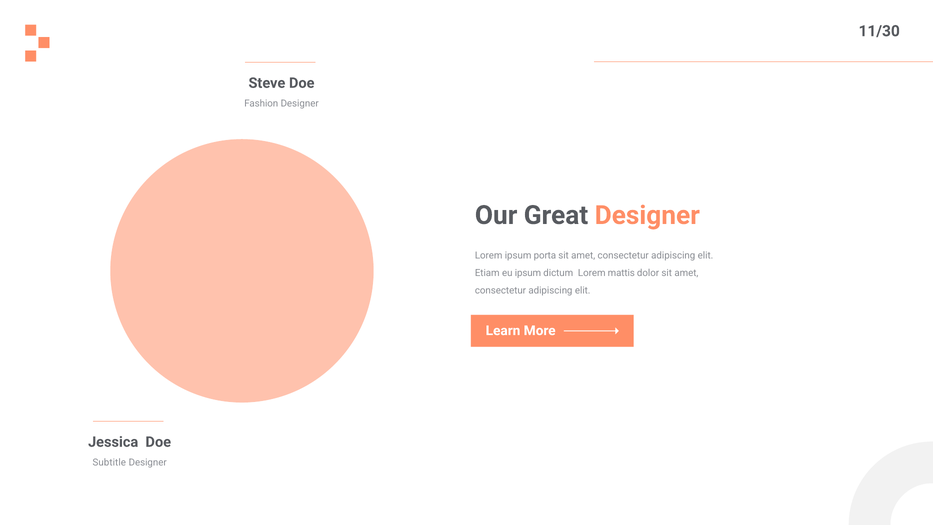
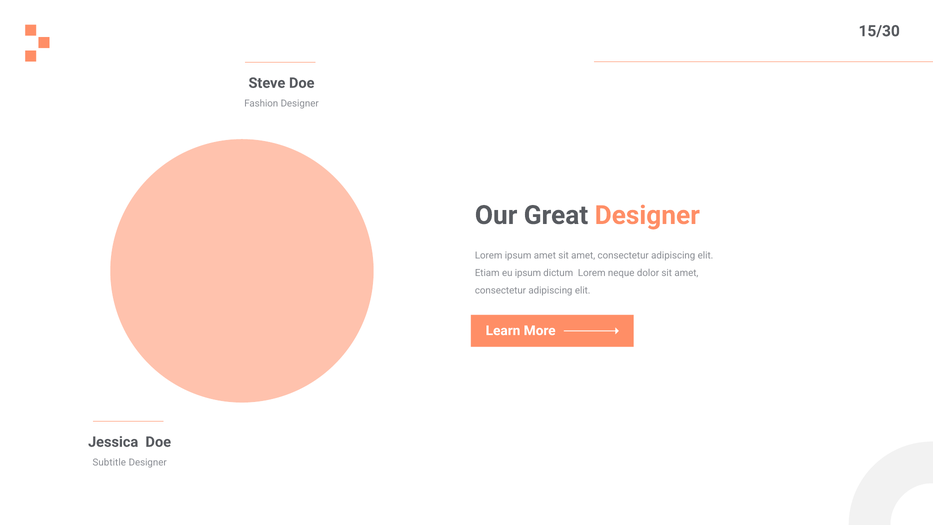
11/30: 11/30 -> 15/30 (879, 31)
ipsum porta: porta -> amet (545, 256)
mattis: mattis -> neque (621, 273)
